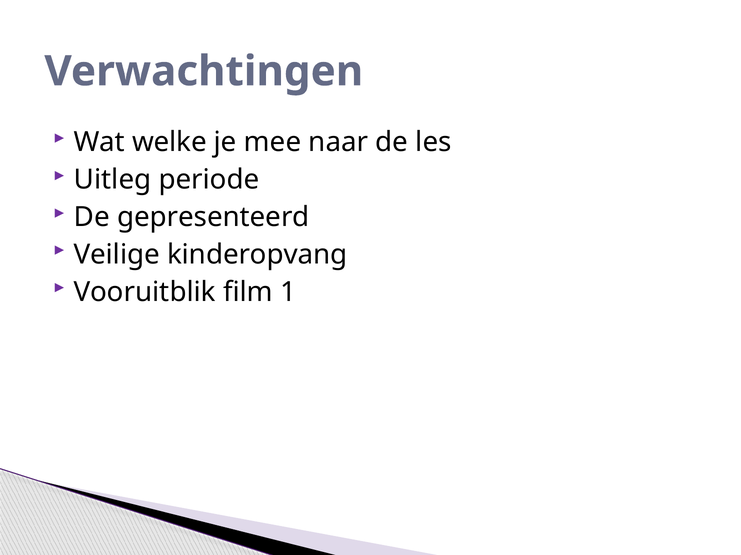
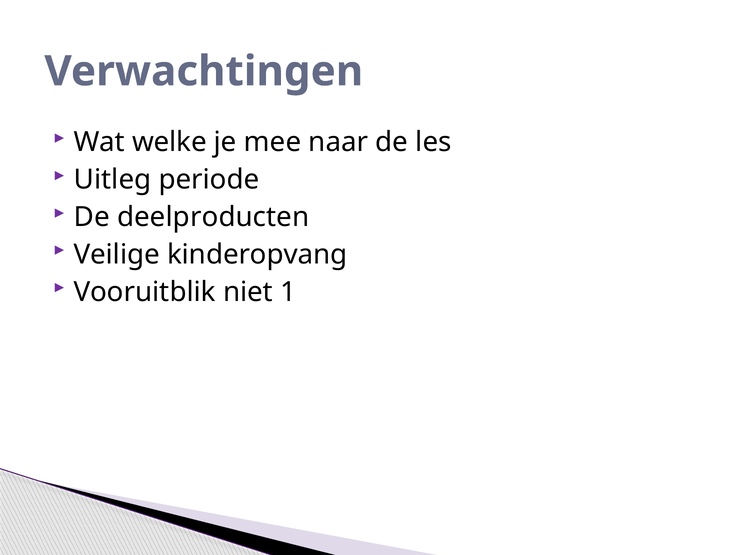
gepresenteerd: gepresenteerd -> deelproducten (213, 217)
film: film -> niet (248, 292)
